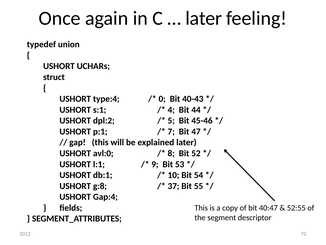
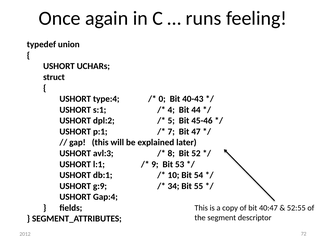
later: later -> runs (204, 18)
avl:0: avl:0 -> avl:3 (103, 153)
g:8: g:8 -> g:9 (100, 186)
37: 37 -> 34 (174, 186)
